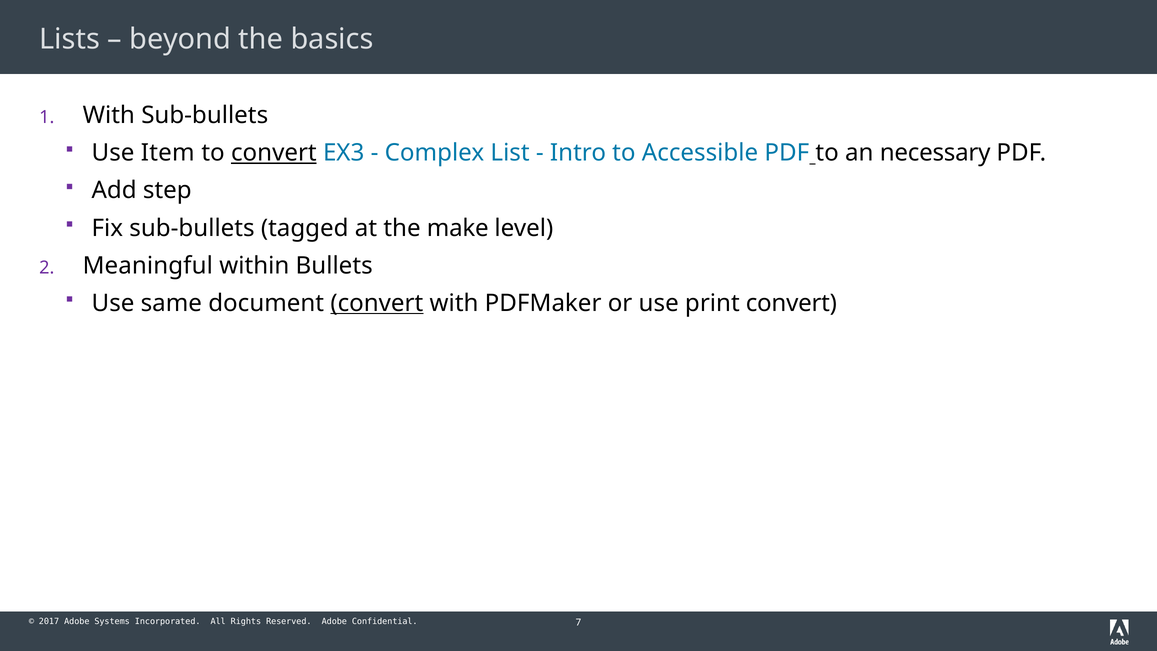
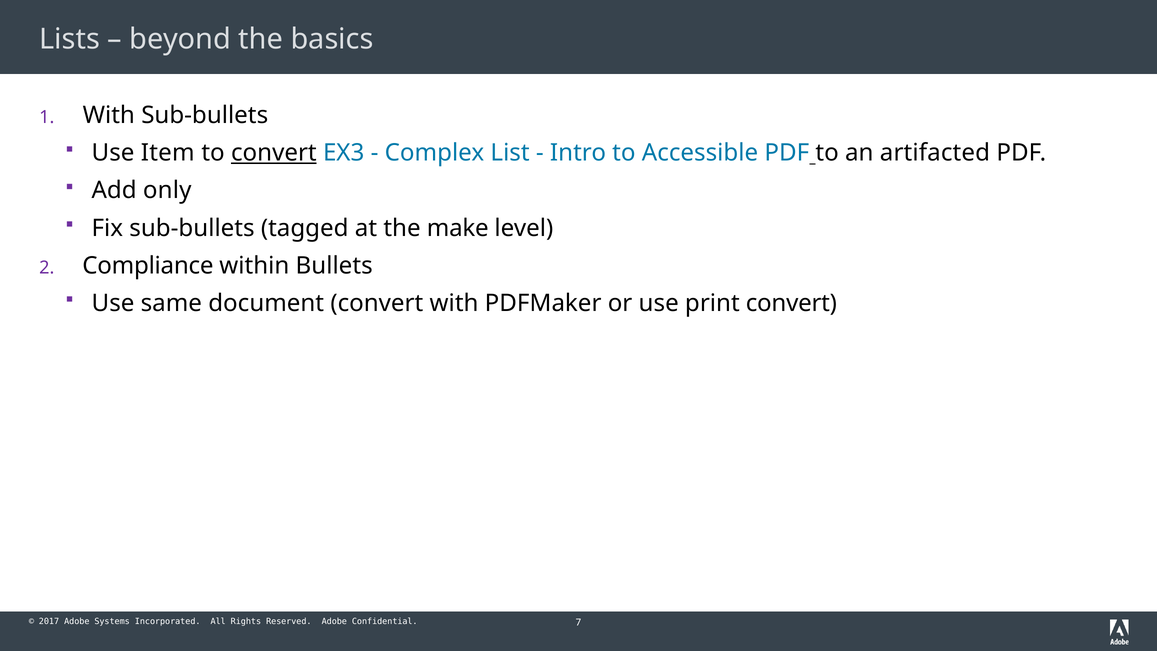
necessary: necessary -> artifacted (935, 153)
step: step -> only (167, 190)
Meaningful: Meaningful -> Compliance (148, 266)
convert underline: present -> none (377, 303)
